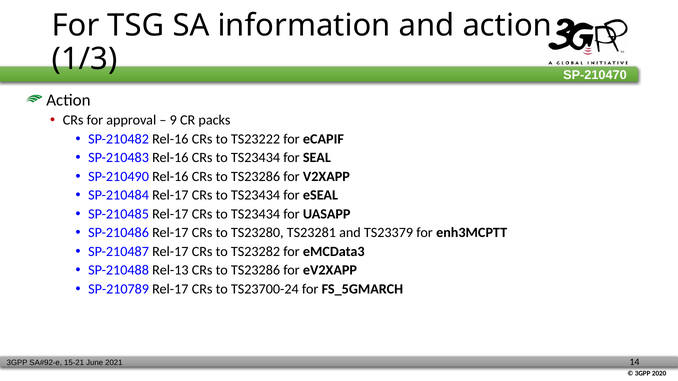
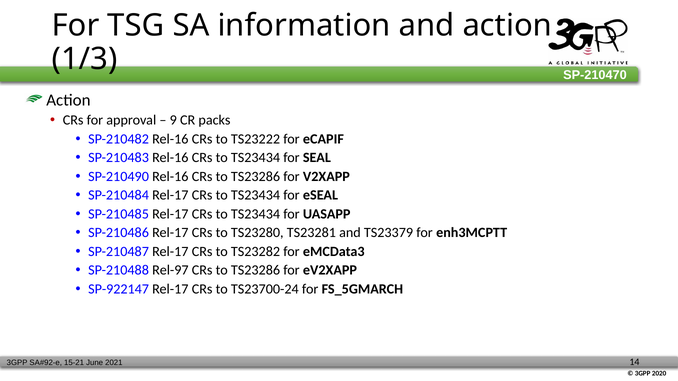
Rel-13: Rel-13 -> Rel-97 (170, 271)
SP-210789: SP-210789 -> SP-922147 (119, 289)
